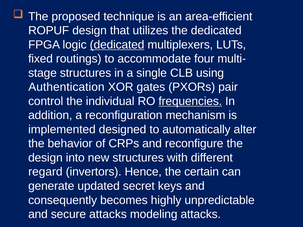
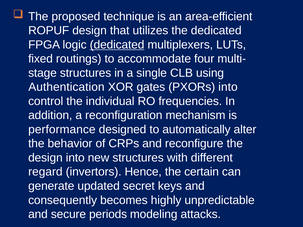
PXORs pair: pair -> into (228, 87)
frequencies underline: present -> none (190, 101)
implemented: implemented -> performance (62, 130)
secure attacks: attacks -> periods (108, 214)
